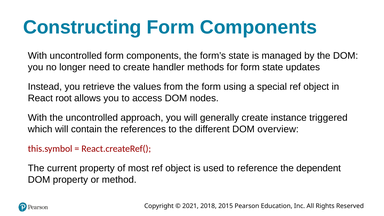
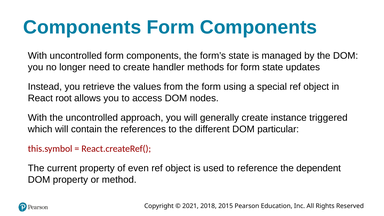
Constructing: Constructing -> Components (82, 27)
overview: overview -> particular (278, 129)
most: most -> even (138, 168)
